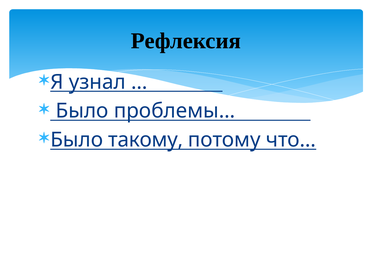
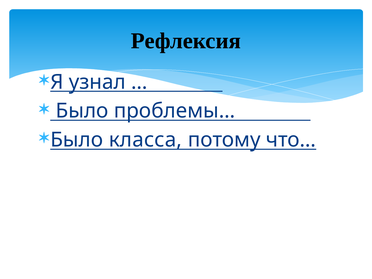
такому: такому -> класса (145, 140)
